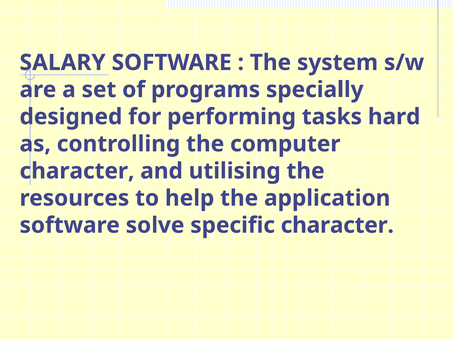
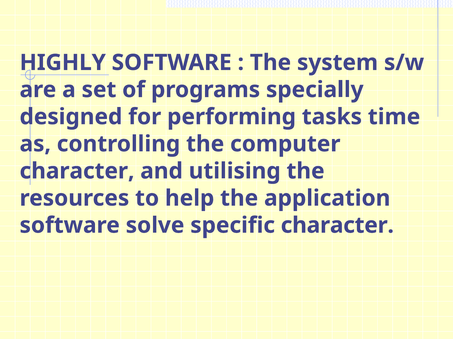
SALARY: SALARY -> HIGHLY (63, 63)
hard: hard -> time (394, 117)
